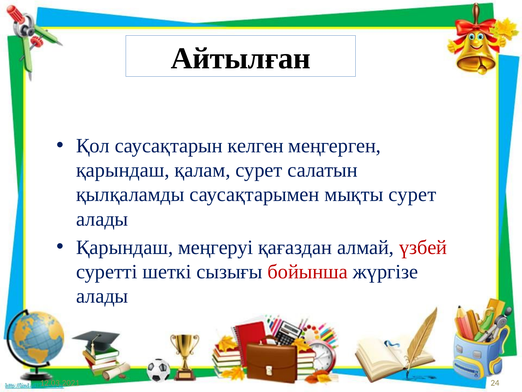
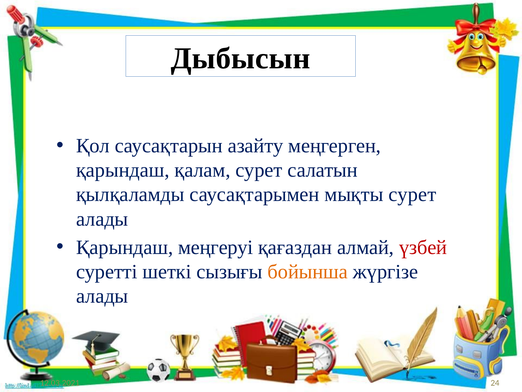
Айтылған: Айтылған -> Дыбысын (241, 58)
келген: келген -> азайту (256, 146)
бойынша colour: red -> orange (308, 271)
